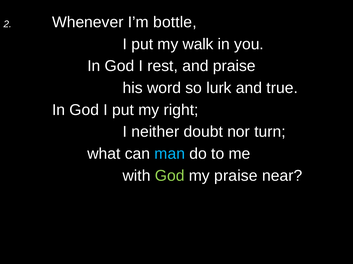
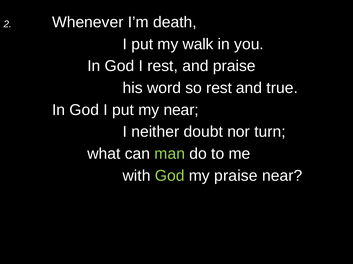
bottle: bottle -> death (175, 22)
so lurk: lurk -> rest (219, 88)
my right: right -> near (181, 110)
man colour: light blue -> light green (170, 154)
